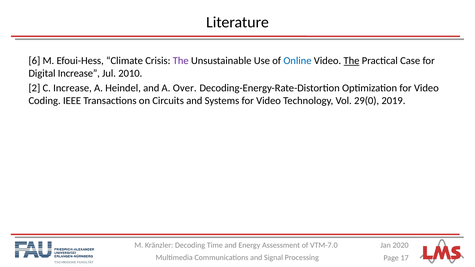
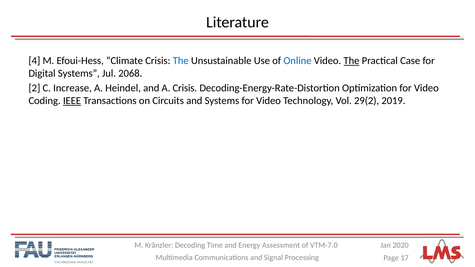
6: 6 -> 4 (34, 61)
The colour: purple -> blue (181, 61)
Digital Increase: Increase -> Systems (79, 73)
2010: 2010 -> 2068 (130, 73)
A Over: Over -> Crisis (185, 88)
IEEE underline: none -> present (72, 101)
29(0: 29(0 -> 29(2 (367, 101)
